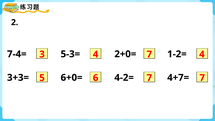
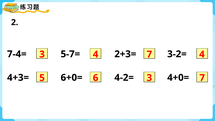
5-3=: 5-3= -> 5-7= (70, 54)
2+0=: 2+0= -> 2+3= (125, 54)
1-2=: 1-2= -> 3-2= (177, 54)
3+3=: 3+3= -> 4+3= (18, 78)
6+0= 7: 7 -> 3 (149, 78)
4+7=: 4+7= -> 4+0= (178, 78)
